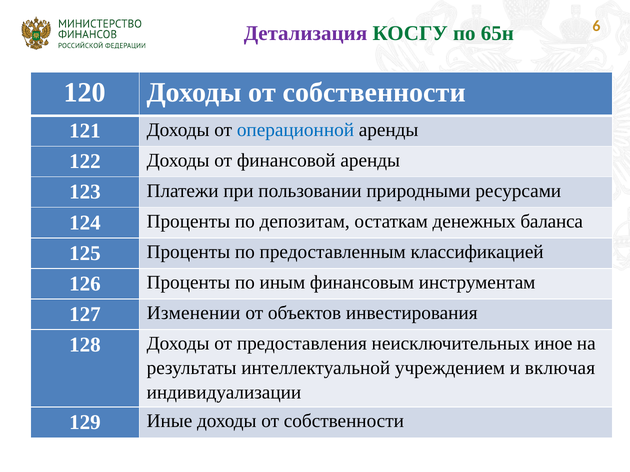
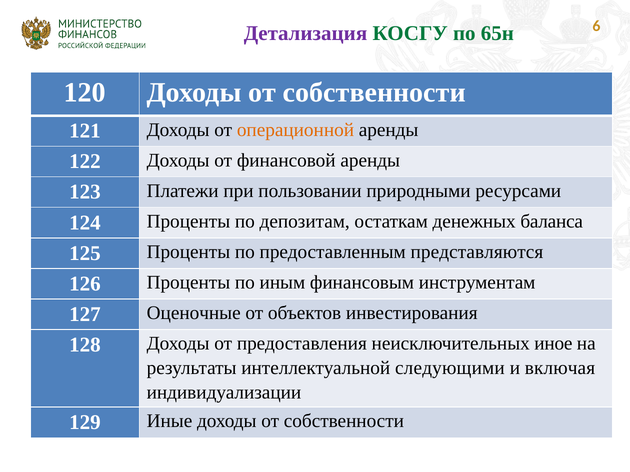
операционной colour: blue -> orange (295, 130)
классификацией: классификацией -> представляются (477, 252)
Изменении: Изменении -> Оценочные (194, 313)
учреждением: учреждением -> следующими (450, 368)
